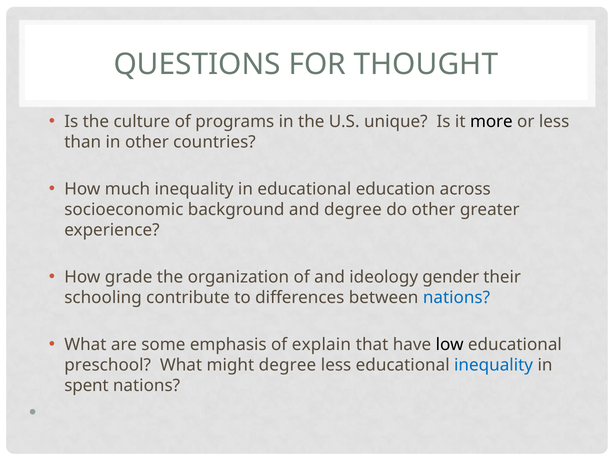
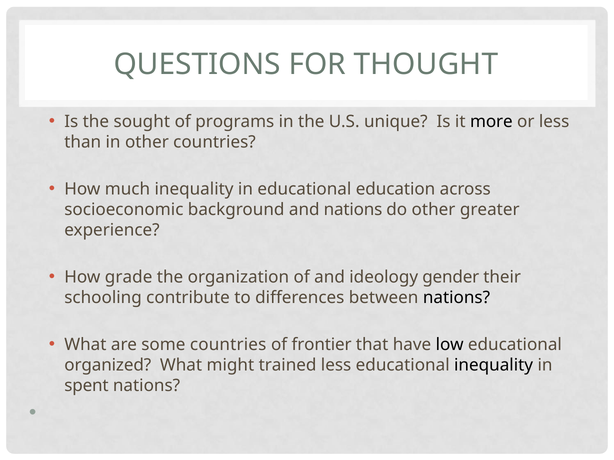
culture: culture -> sought (142, 122)
and degree: degree -> nations (353, 210)
nations colour: blue -> black (456, 298)
some emphasis: emphasis -> countries (228, 345)
explain: explain -> frontier (322, 345)
preschool: preschool -> organized (108, 365)
might degree: degree -> trained (288, 365)
inequality colour: blue -> black (494, 365)
